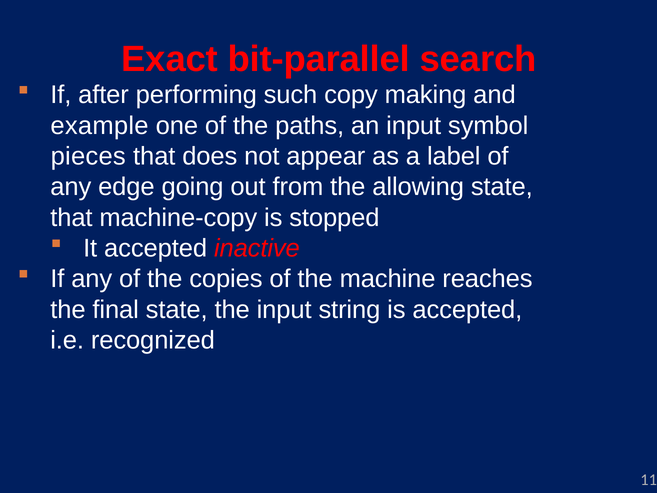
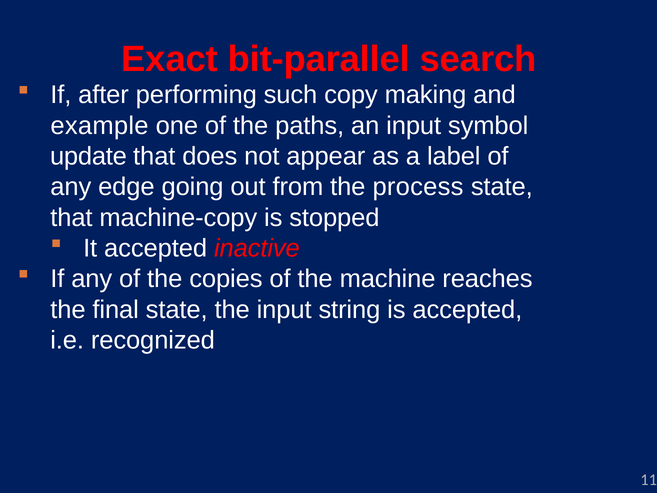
pieces: pieces -> update (88, 156)
allowing: allowing -> process (418, 187)
